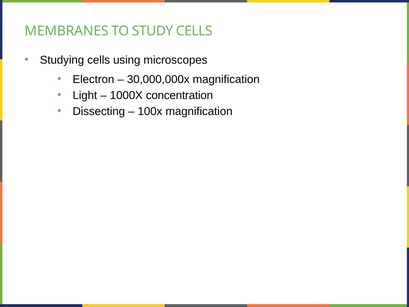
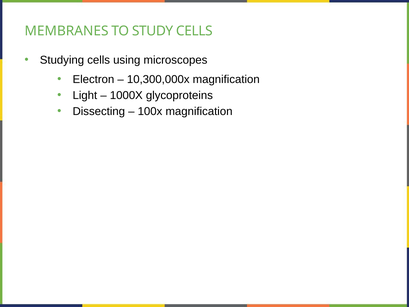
30,000,000x: 30,000,000x -> 10,300,000x (158, 79)
concentration: concentration -> glycoproteins (179, 95)
